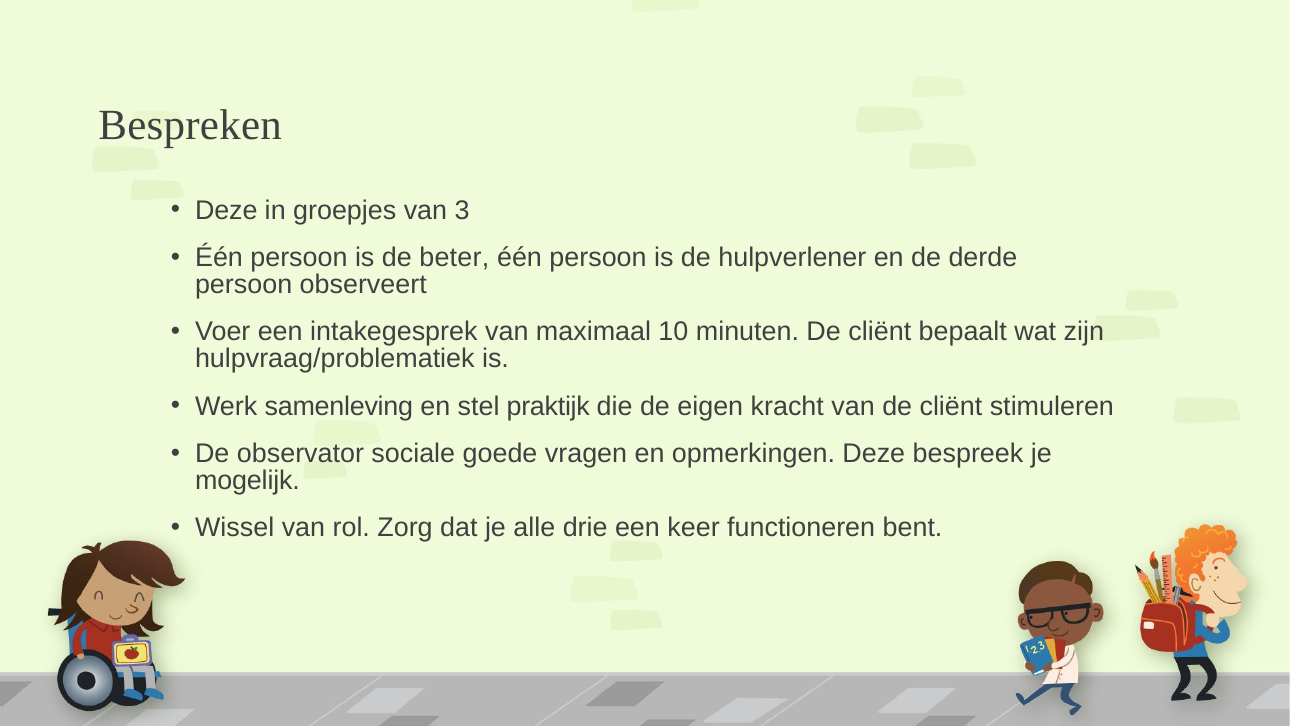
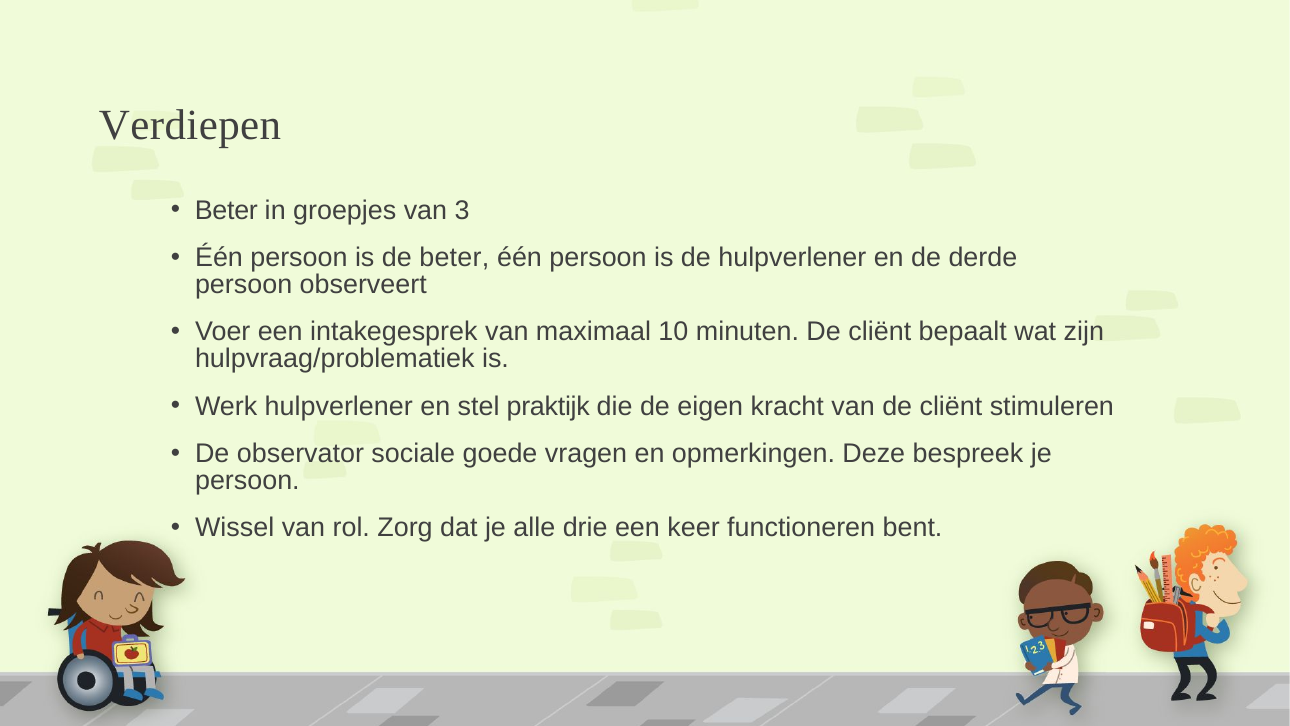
Bespreken: Bespreken -> Verdiepen (190, 125)
Deze: Deze -> Beter (226, 210)
Werk samenleving: samenleving -> hulpverlener (339, 406)
mogelijk: mogelijk -> persoon (247, 480)
